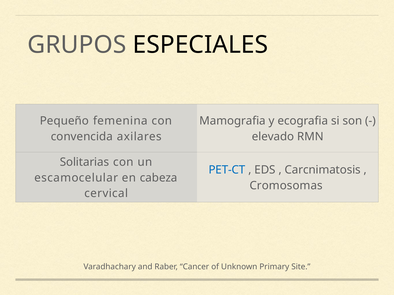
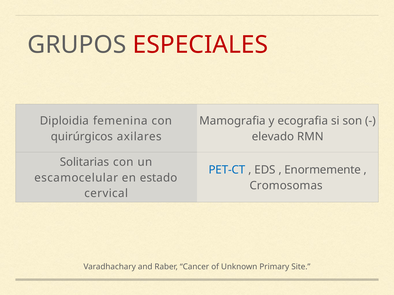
ESPECIALES colour: black -> red (200, 45)
Pequeño: Pequeño -> Diploidia (64, 121)
convencida: convencida -> quirúrgicos (82, 137)
Carcnimatosis: Carcnimatosis -> Enormemente (323, 170)
cabeza: cabeza -> estado (159, 178)
